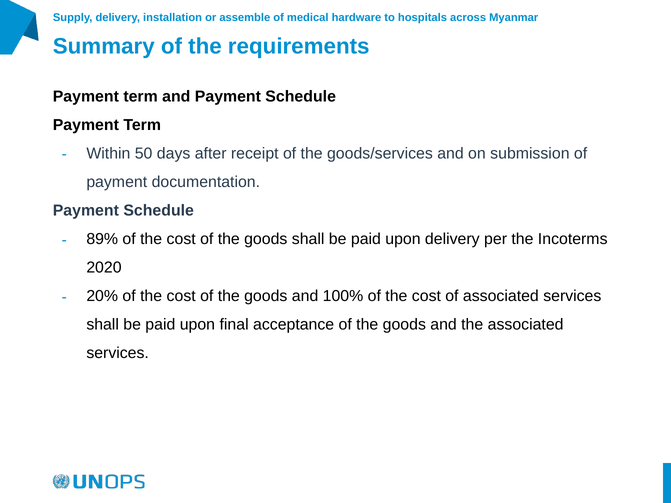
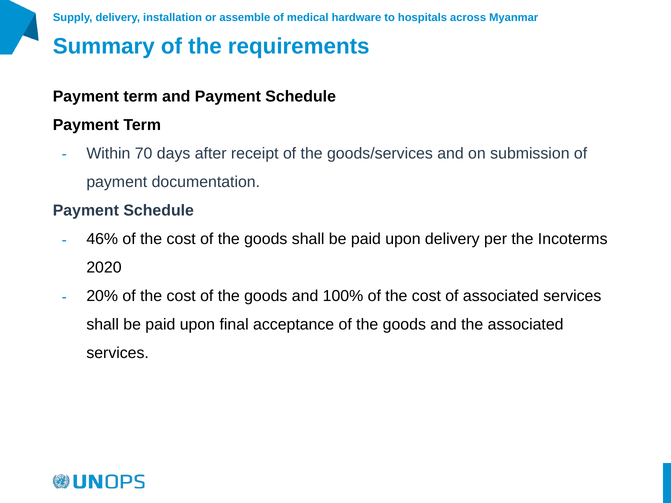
50: 50 -> 70 (144, 153)
89%: 89% -> 46% (102, 239)
